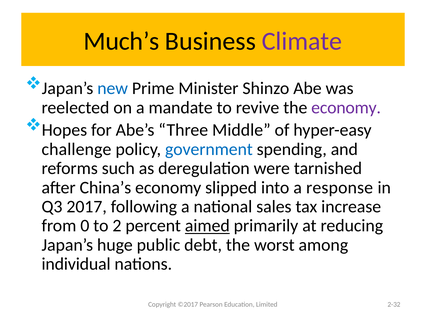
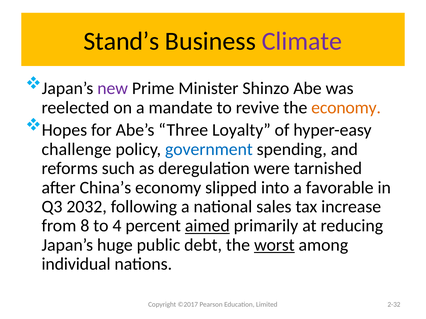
Much’s: Much’s -> Stand’s (121, 41)
new colour: blue -> purple (113, 89)
economy colour: purple -> orange (346, 108)
Middle: Middle -> Loyalty (241, 130)
response: response -> favorable (340, 188)
2017: 2017 -> 2032 (87, 207)
0: 0 -> 8 (85, 226)
2: 2 -> 4 (117, 226)
worst underline: none -> present (274, 245)
